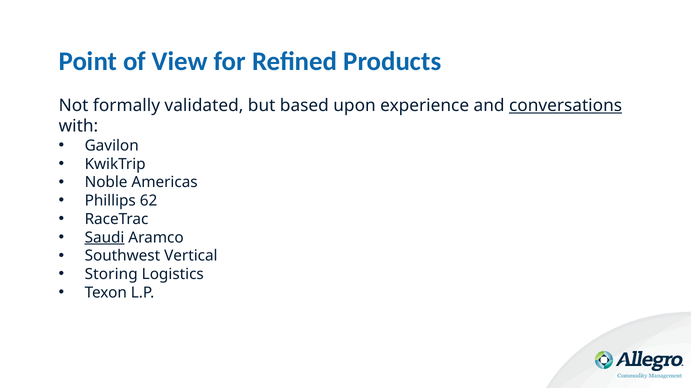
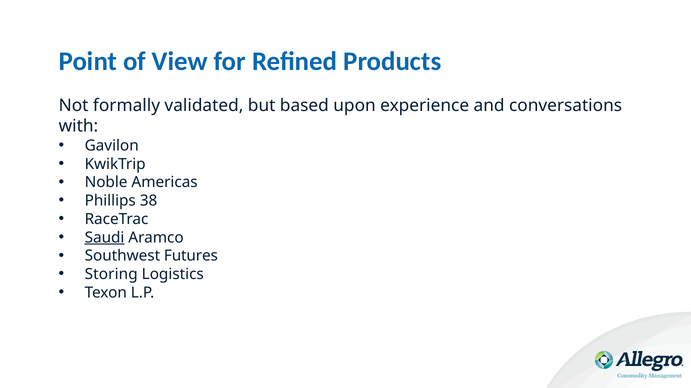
conversations underline: present -> none (566, 106)
62: 62 -> 38 (149, 201)
Vertical: Vertical -> Futures (191, 256)
